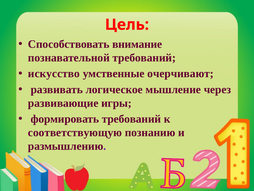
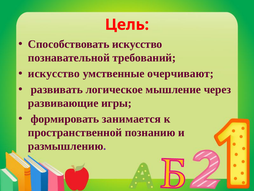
Способствовать внимание: внимание -> искусство (137, 44)
формировать требований: требований -> занимается (131, 119)
соответствующую: соответствующую -> пространственной (75, 132)
